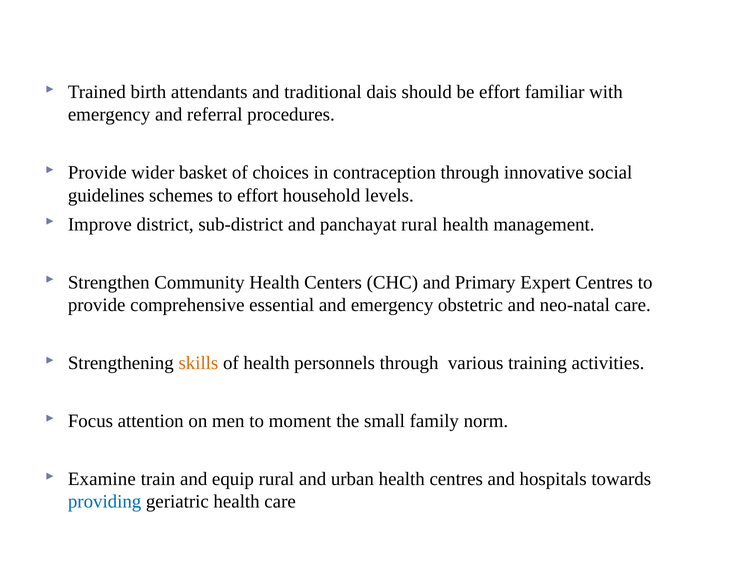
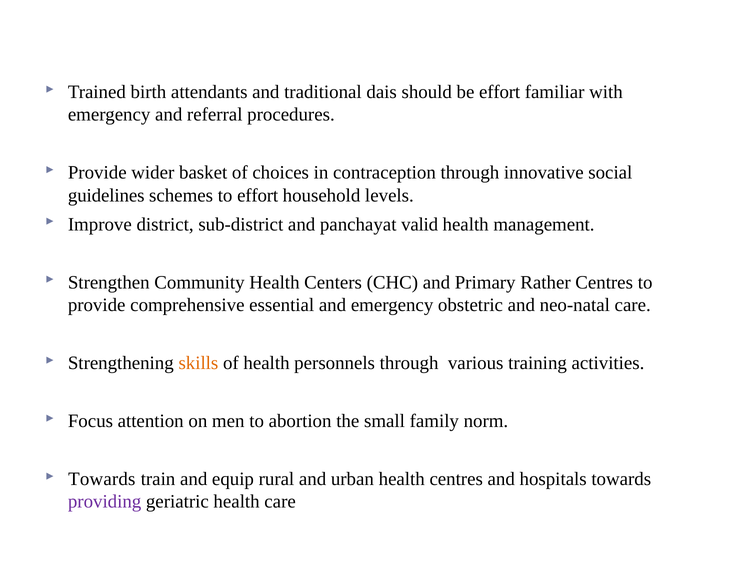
panchayat rural: rural -> valid (420, 224)
Expert: Expert -> Rather (546, 282)
moment: moment -> abortion (300, 421)
Examine: Examine -> Towards (102, 479)
providing colour: blue -> purple (105, 502)
